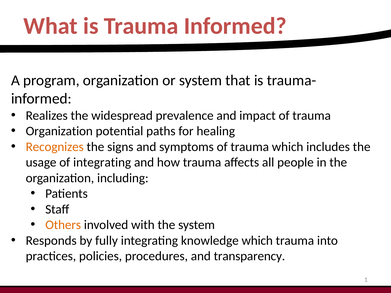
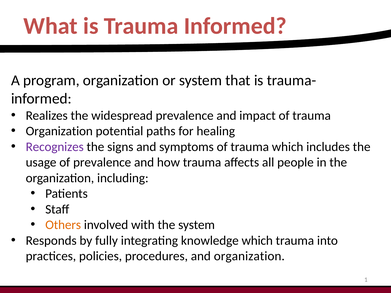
Recognizes colour: orange -> purple (55, 147)
of integrating: integrating -> prevalence (102, 163)
and transparency: transparency -> organization (249, 256)
